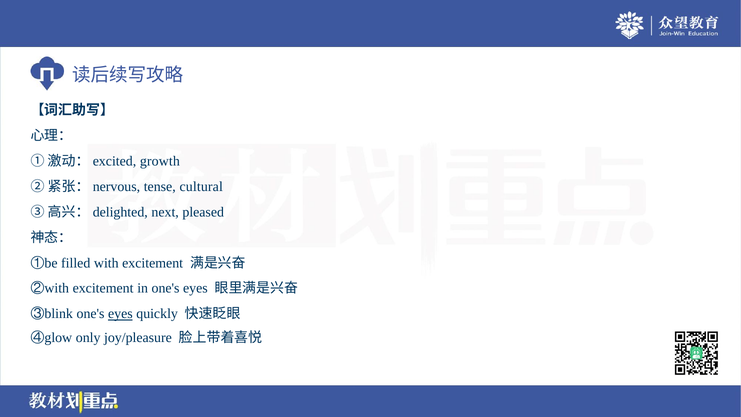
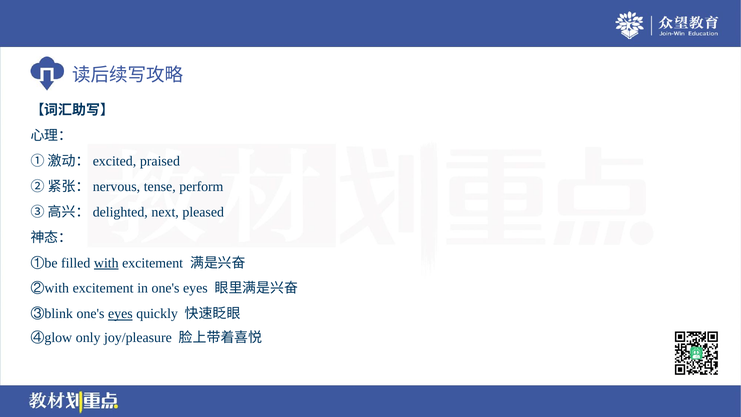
growth: growth -> praised (160, 161)
cultural: cultural -> perform (201, 186)
with underline: none -> present (106, 263)
